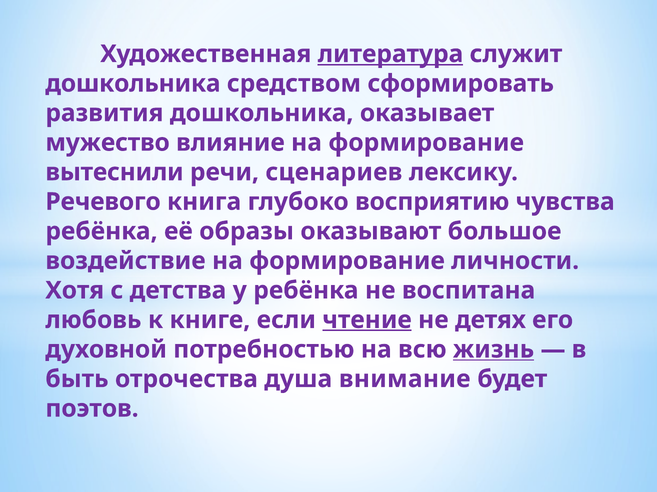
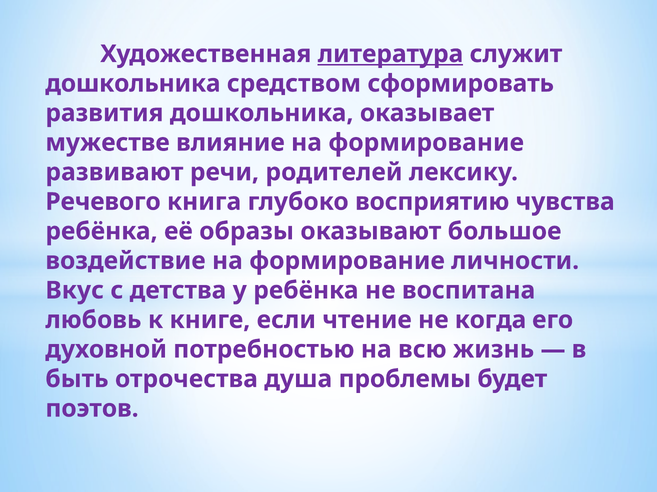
мужество: мужество -> мужестве (108, 143)
вытеснили: вытеснили -> развивают (114, 172)
сценариев: сценариев -> родителей (334, 172)
Хотя: Хотя -> Вкус (75, 291)
чтение underline: present -> none (367, 320)
детях: детях -> когда (490, 320)
жизнь underline: present -> none (494, 350)
внимание: внимание -> проблемы (405, 380)
